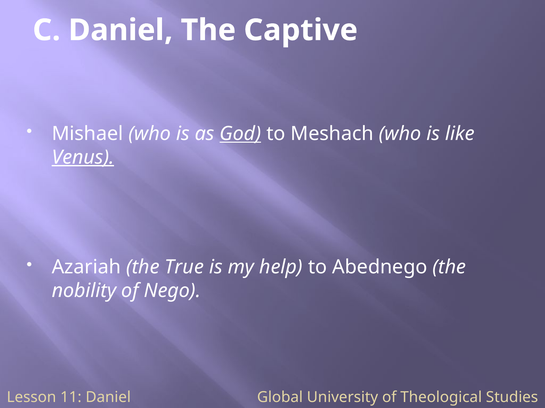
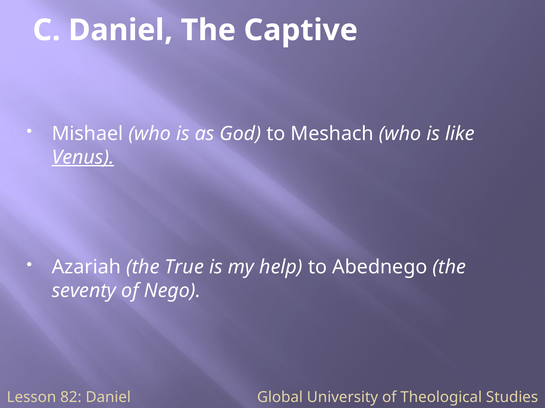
God underline: present -> none (240, 134)
nobility: nobility -> seventy (84, 291)
11: 11 -> 82 (71, 398)
